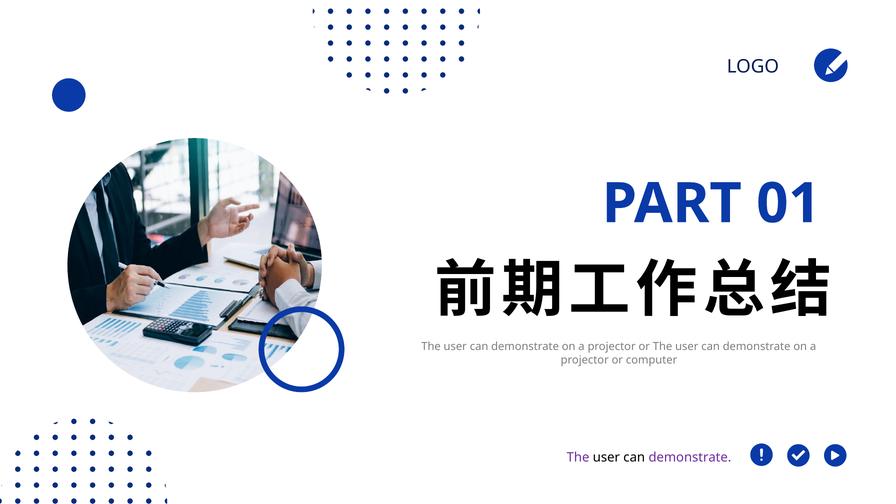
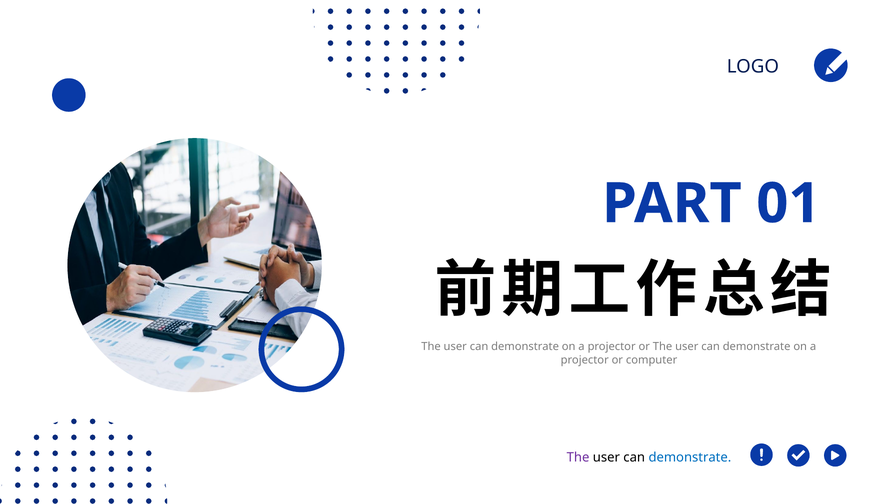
demonstrate colour: purple -> blue (690, 458)
